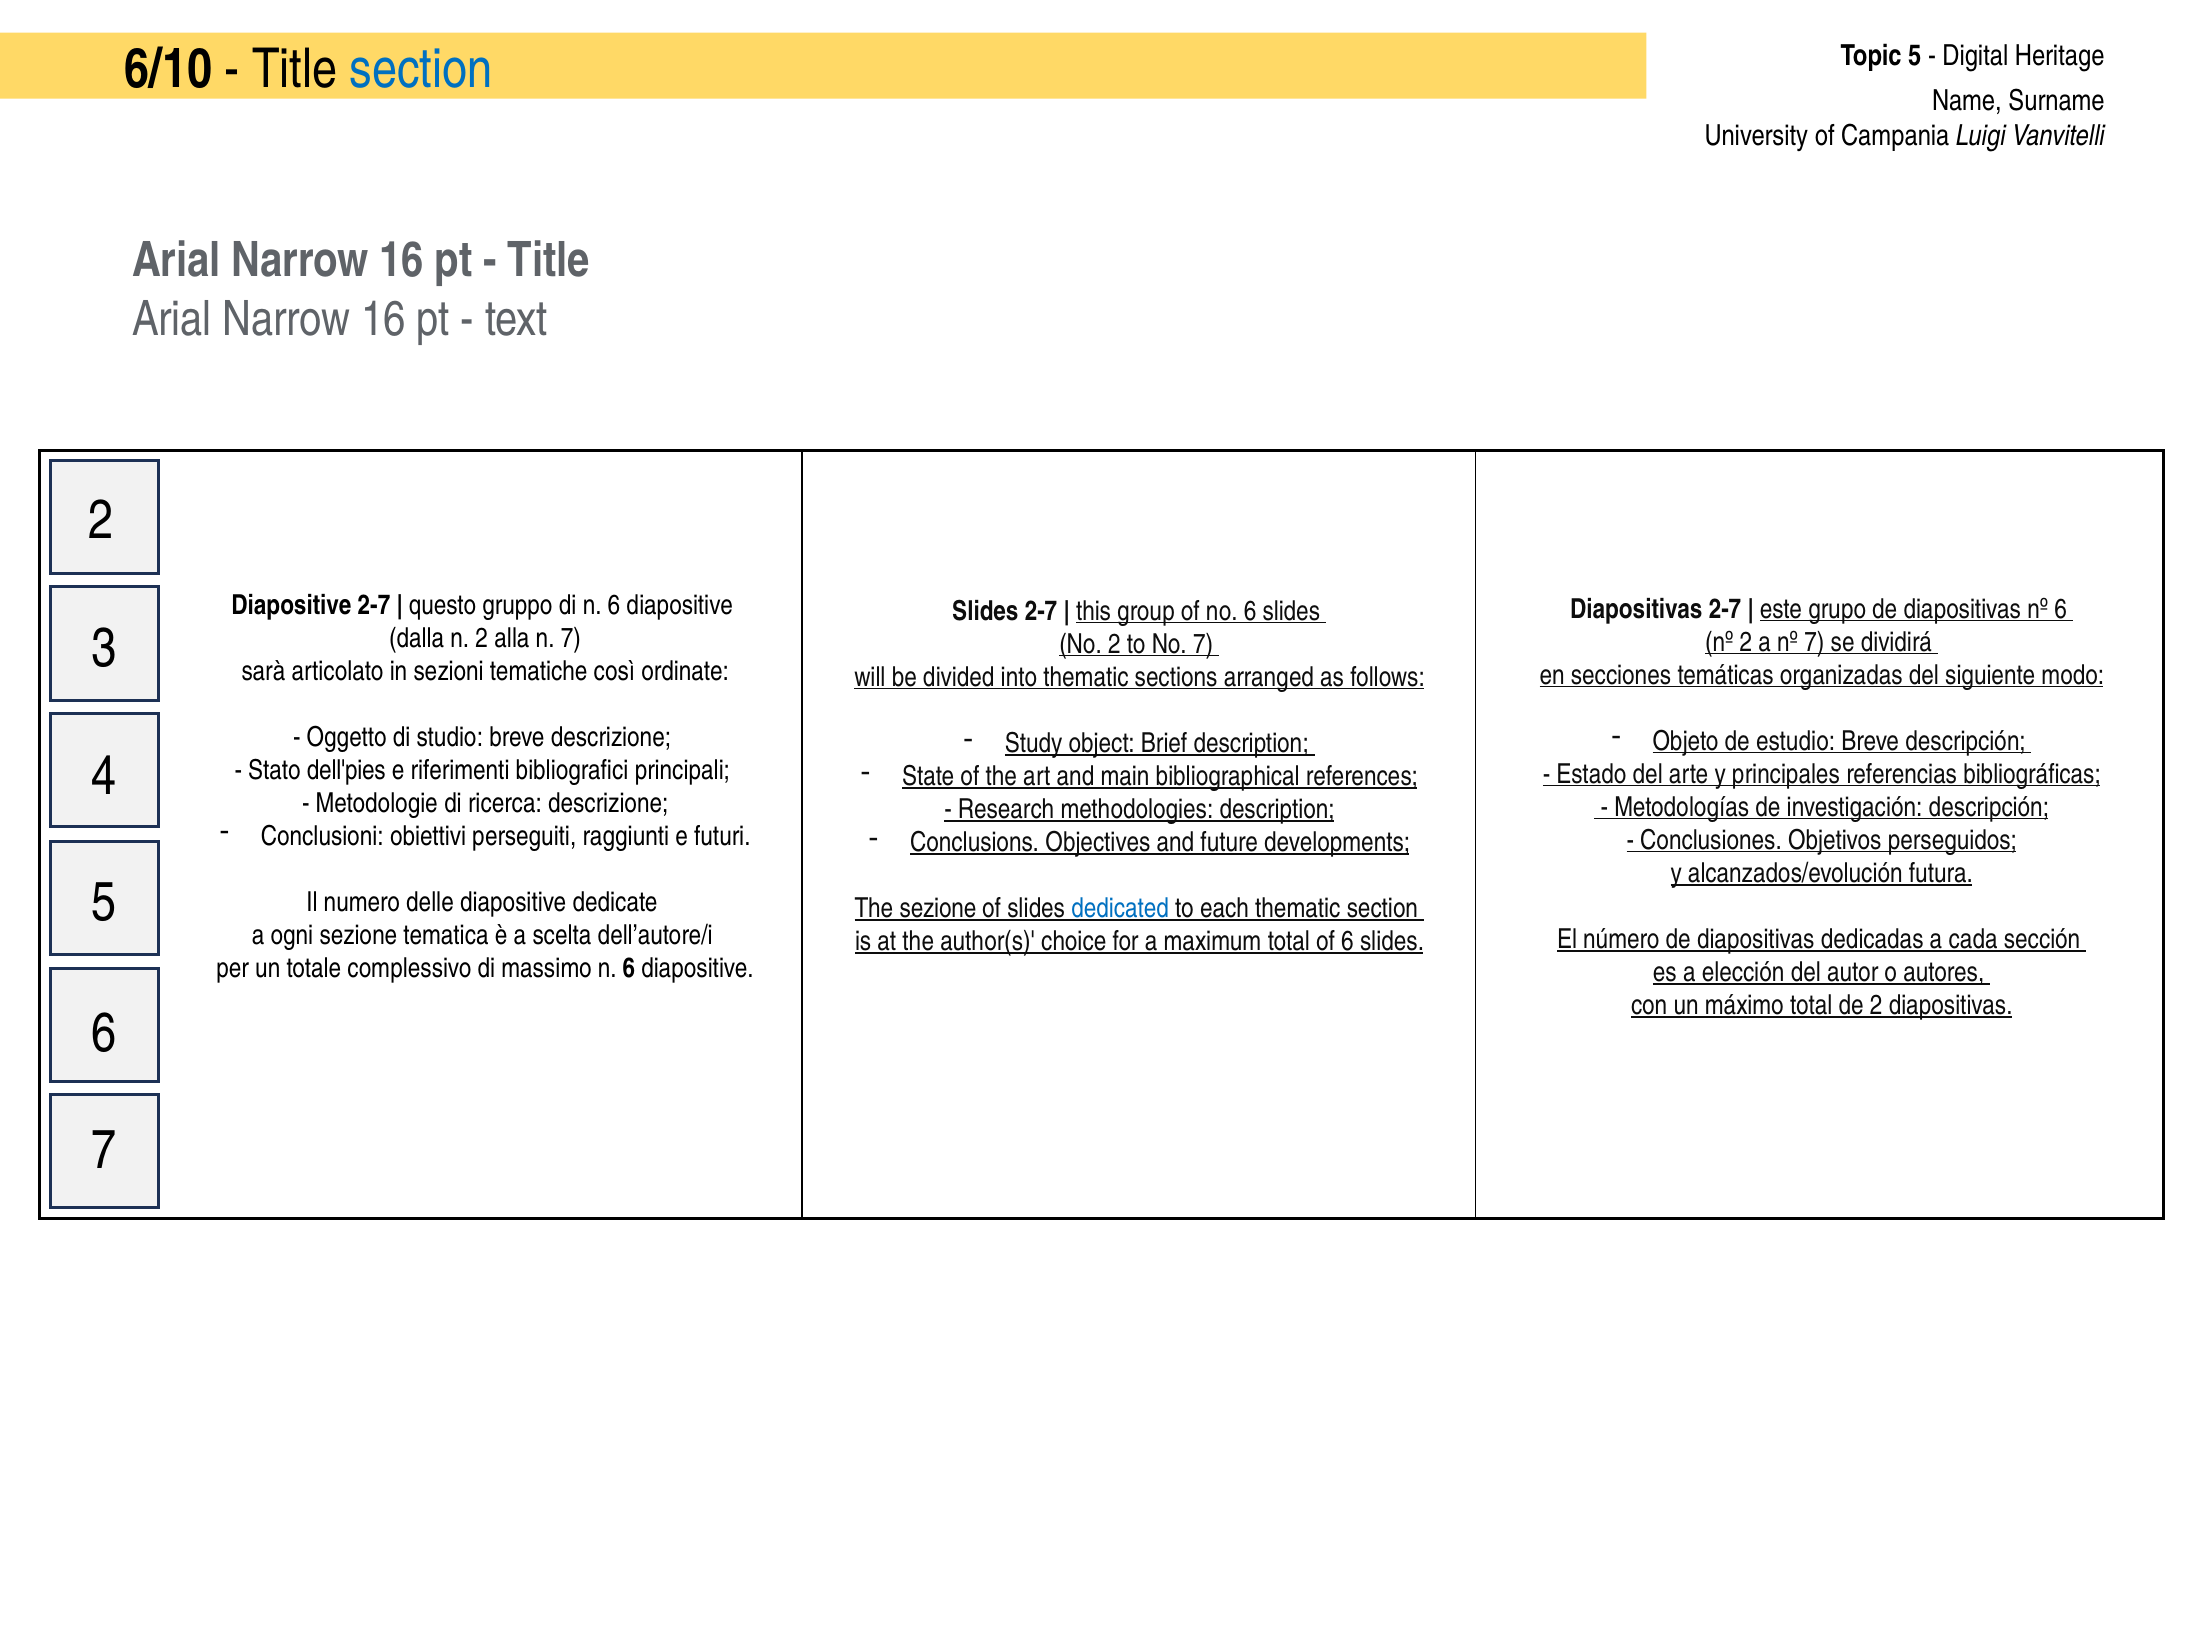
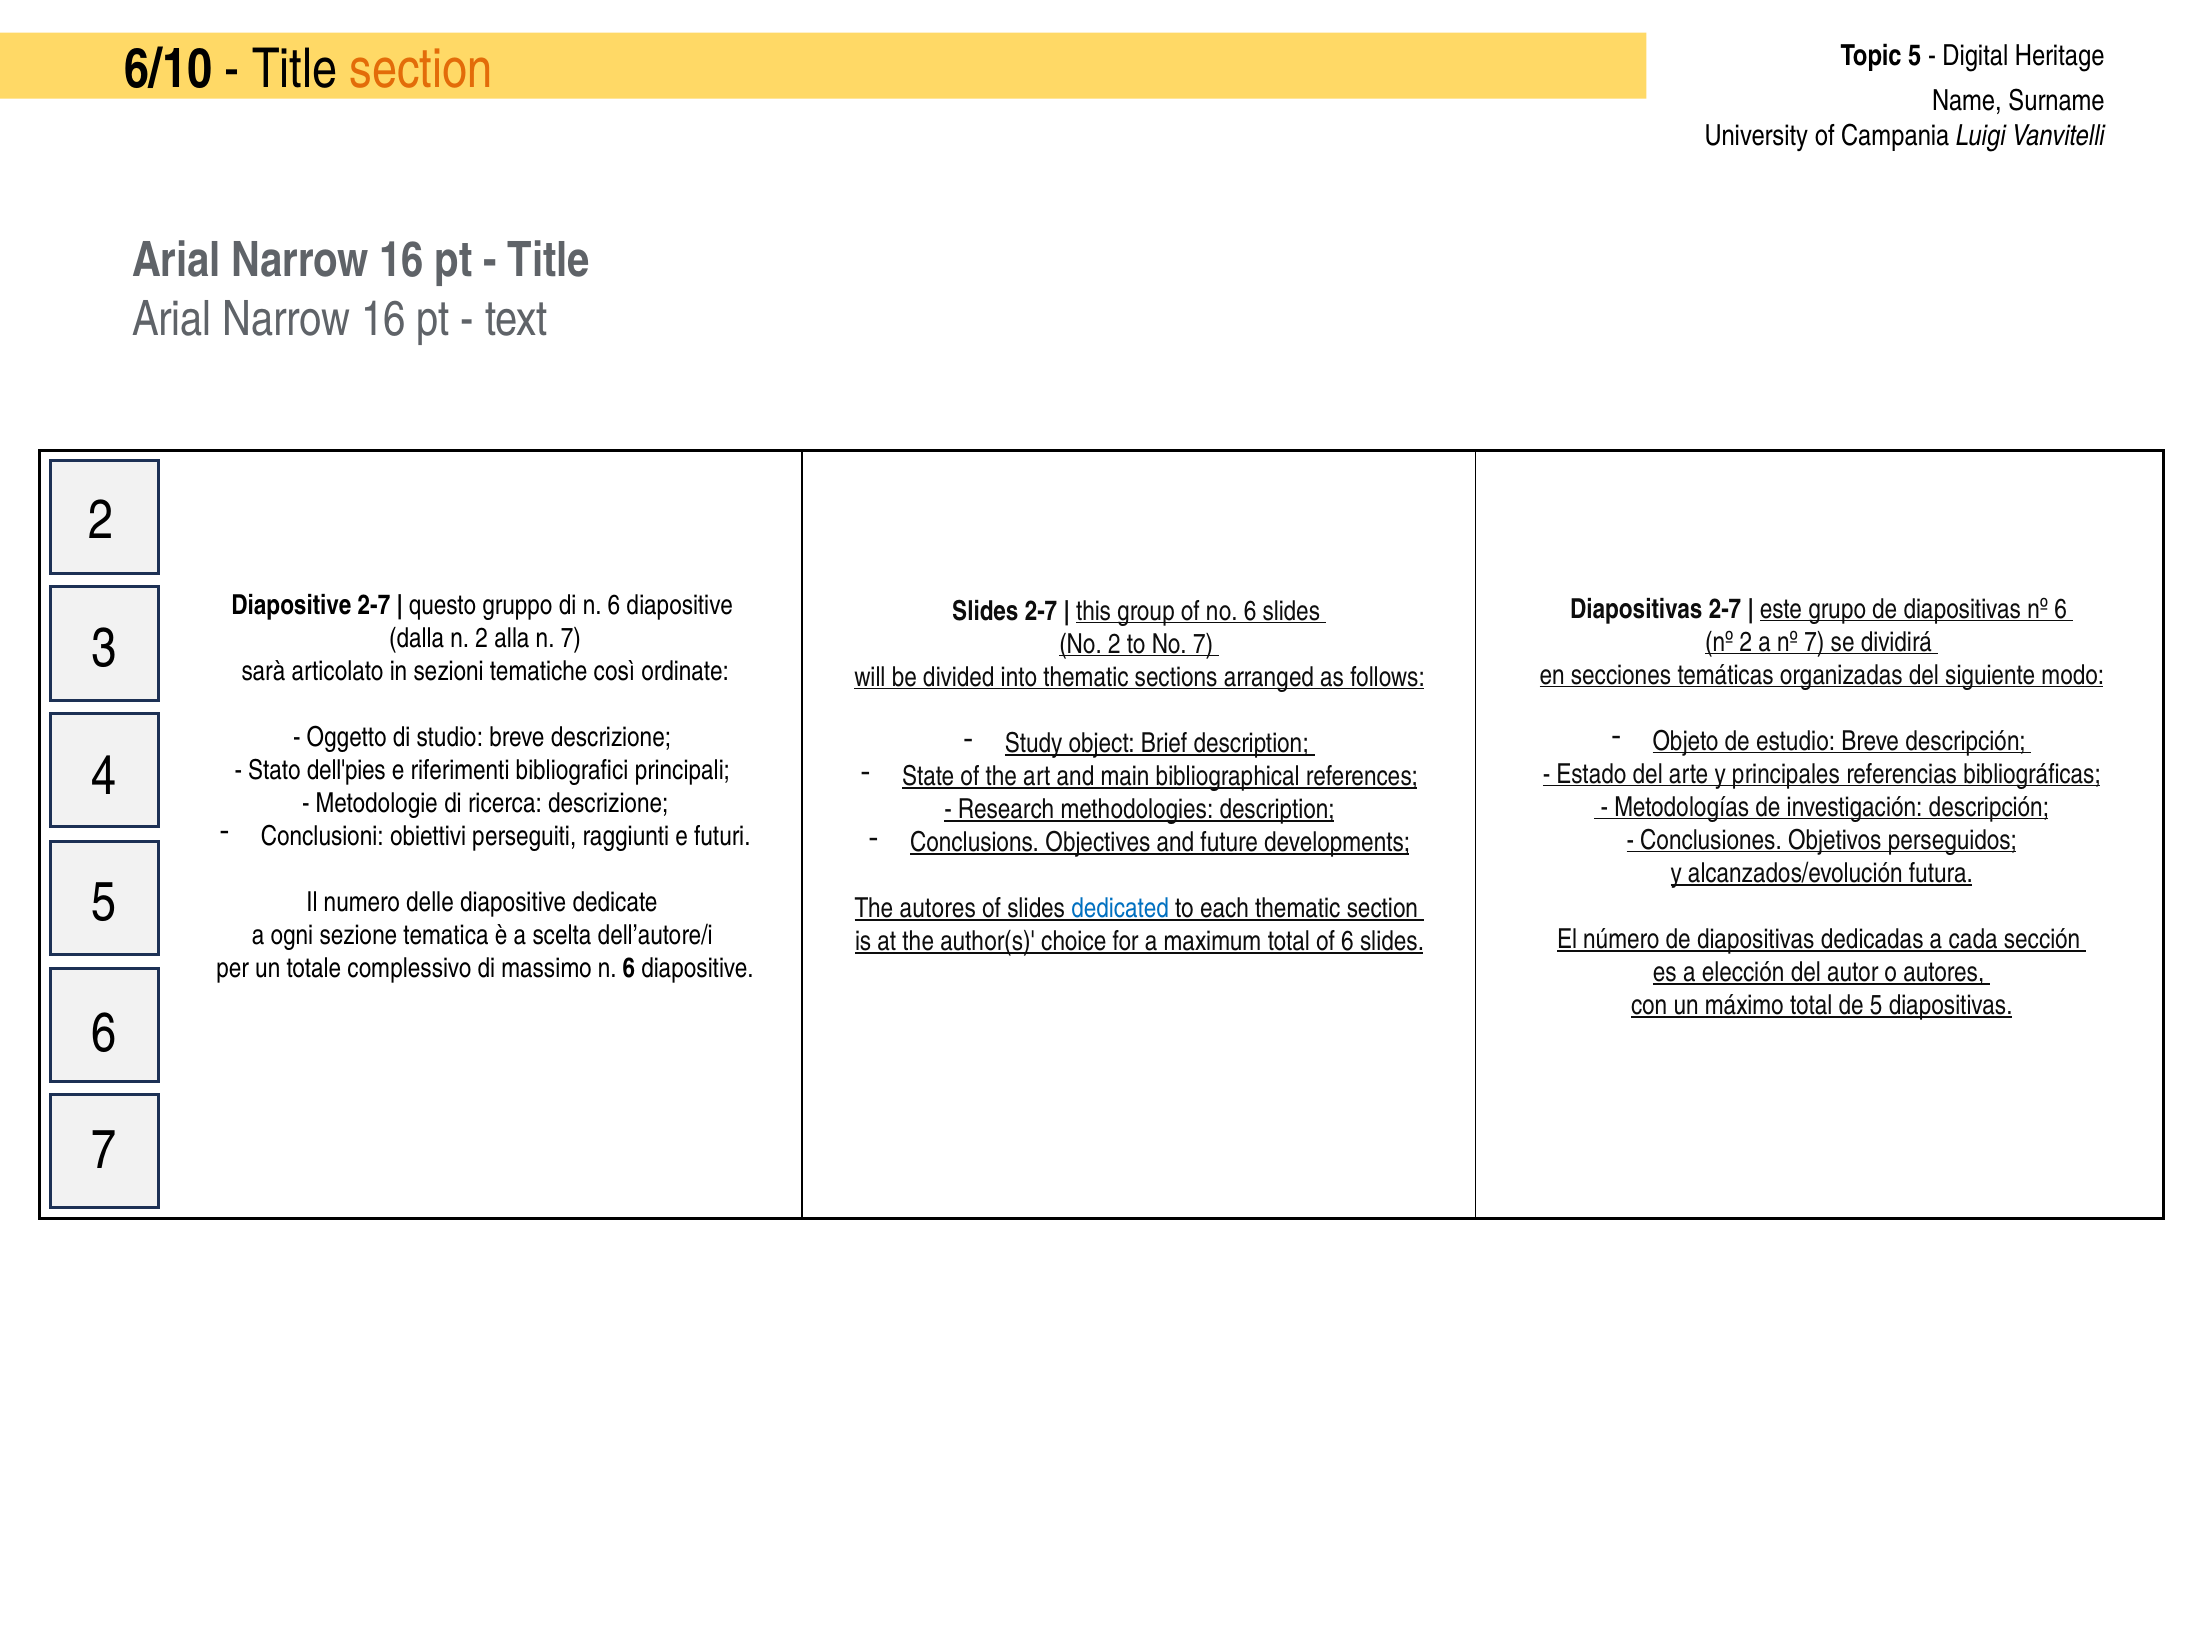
section colour: blue -> orange (421, 70)
The sezione: sezione -> autores (938, 909)
de 2: 2 -> 5 (1876, 1006)
